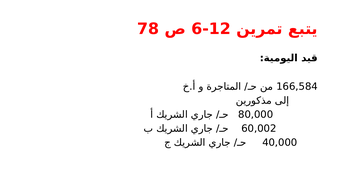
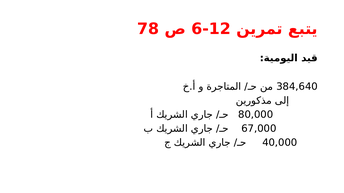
166,584: 166,584 -> 384,640 (297, 87)
60,002: 60,002 -> 67,000 (259, 129)
